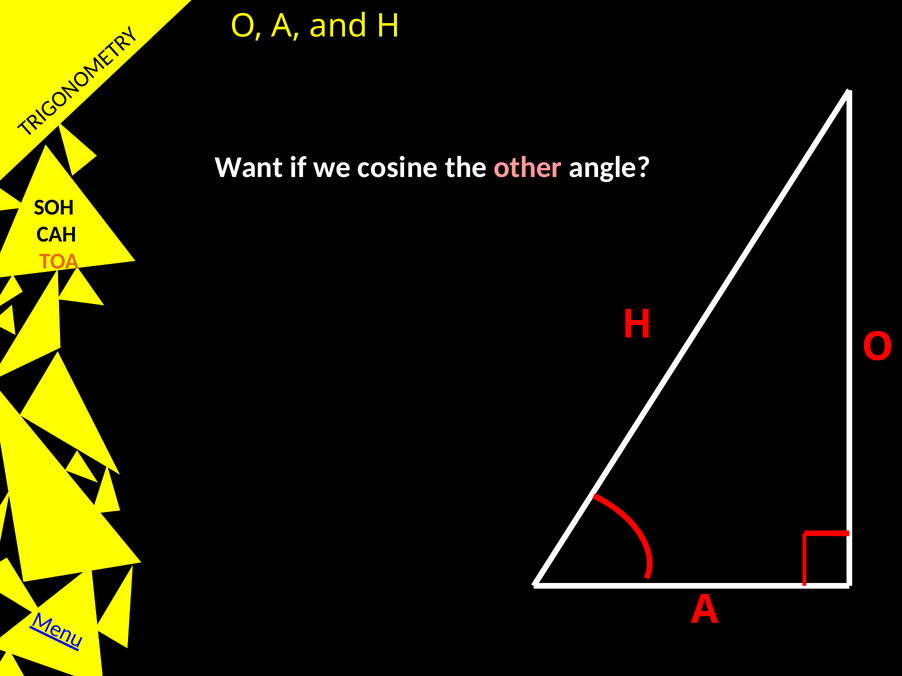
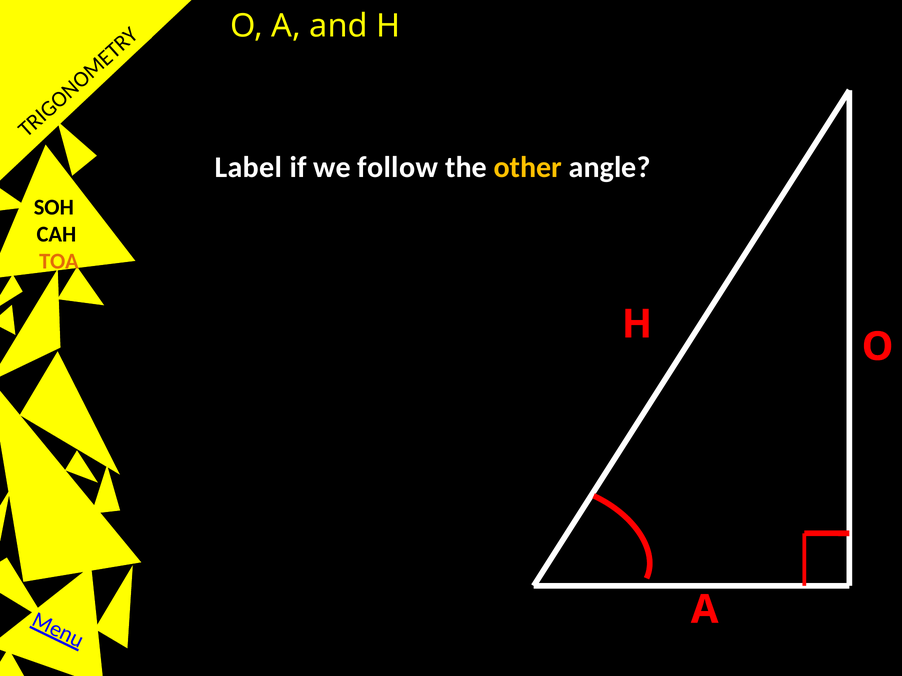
Want: Want -> Label (249, 167)
cosine: cosine -> follow (398, 167)
other colour: pink -> yellow (528, 167)
